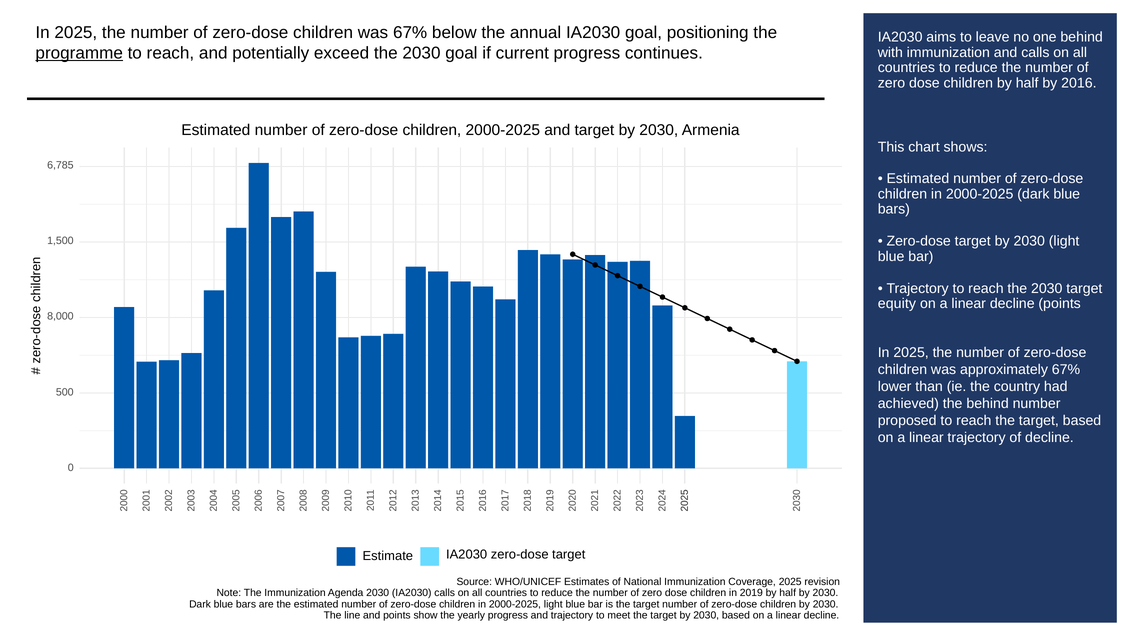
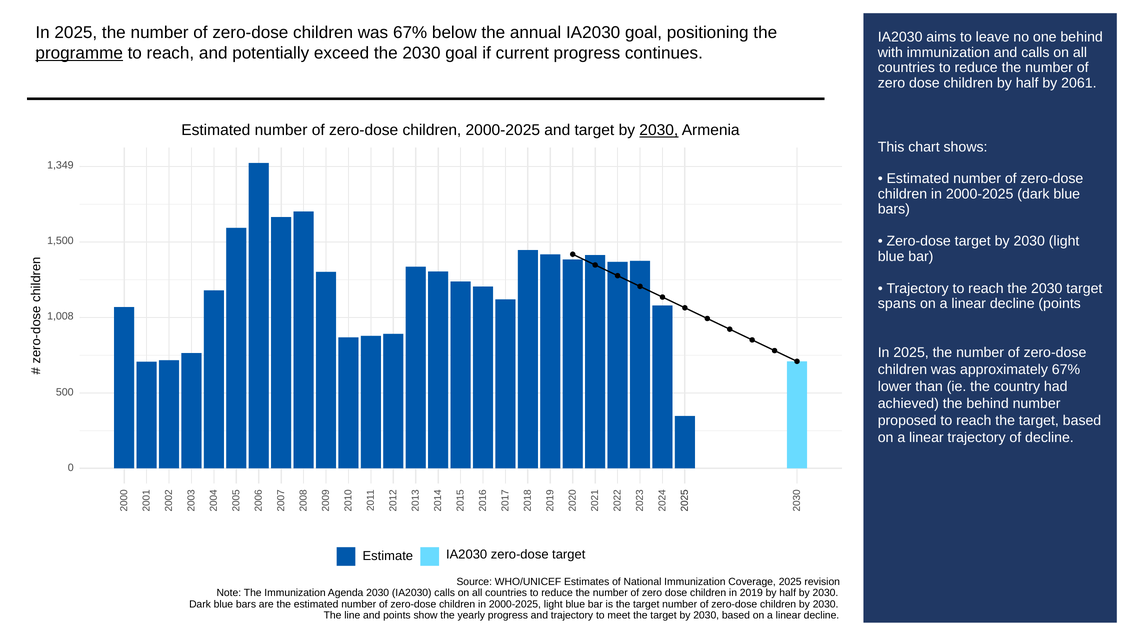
2016: 2016 -> 2061 (1079, 83)
2030 underline: none -> present (659, 130)
6,785: 6,785 -> 1,349 (60, 166)
equity: equity -> spans (897, 304)
8,000: 8,000 -> 1,008 (60, 316)
